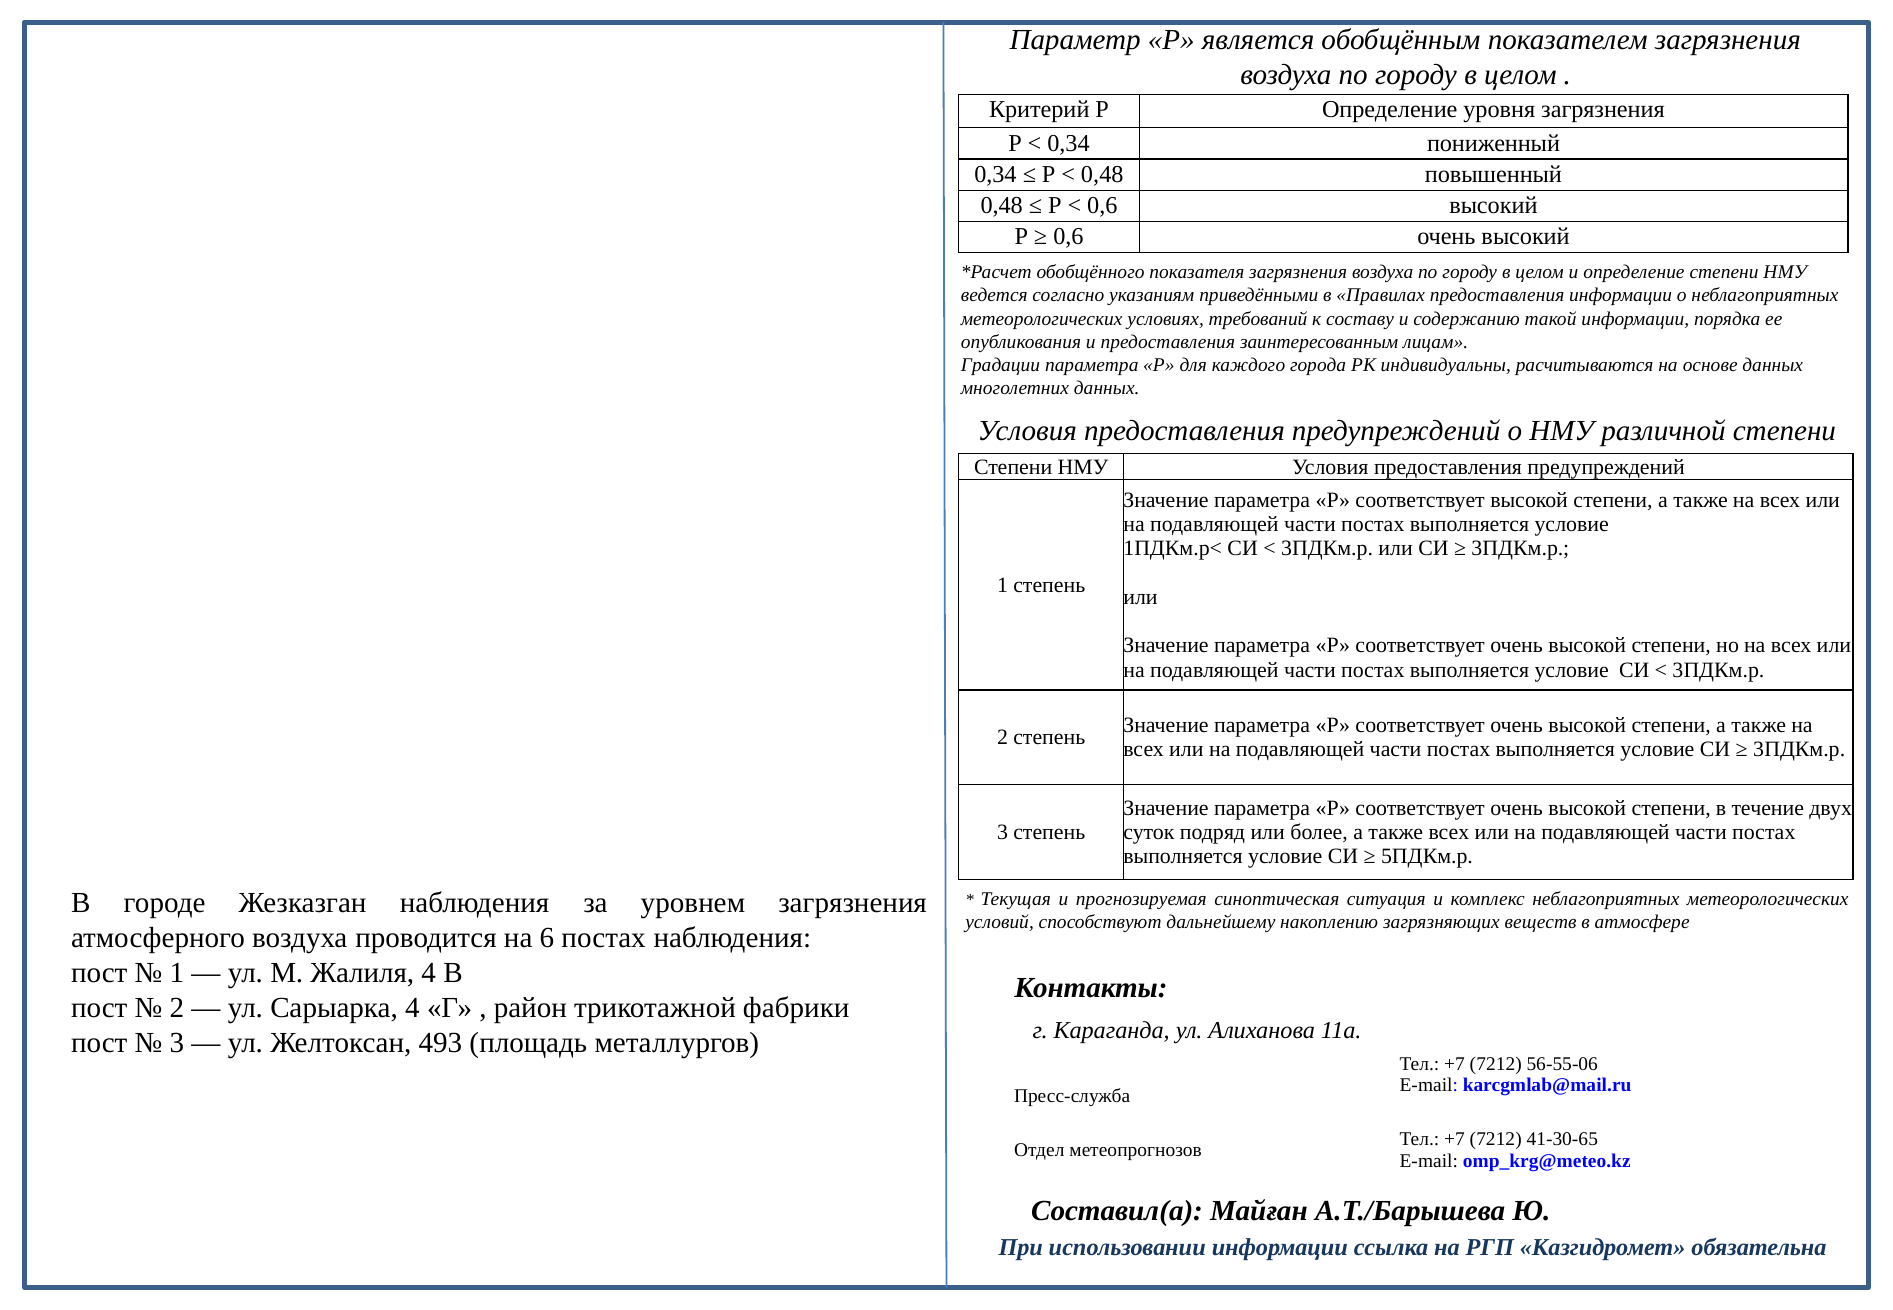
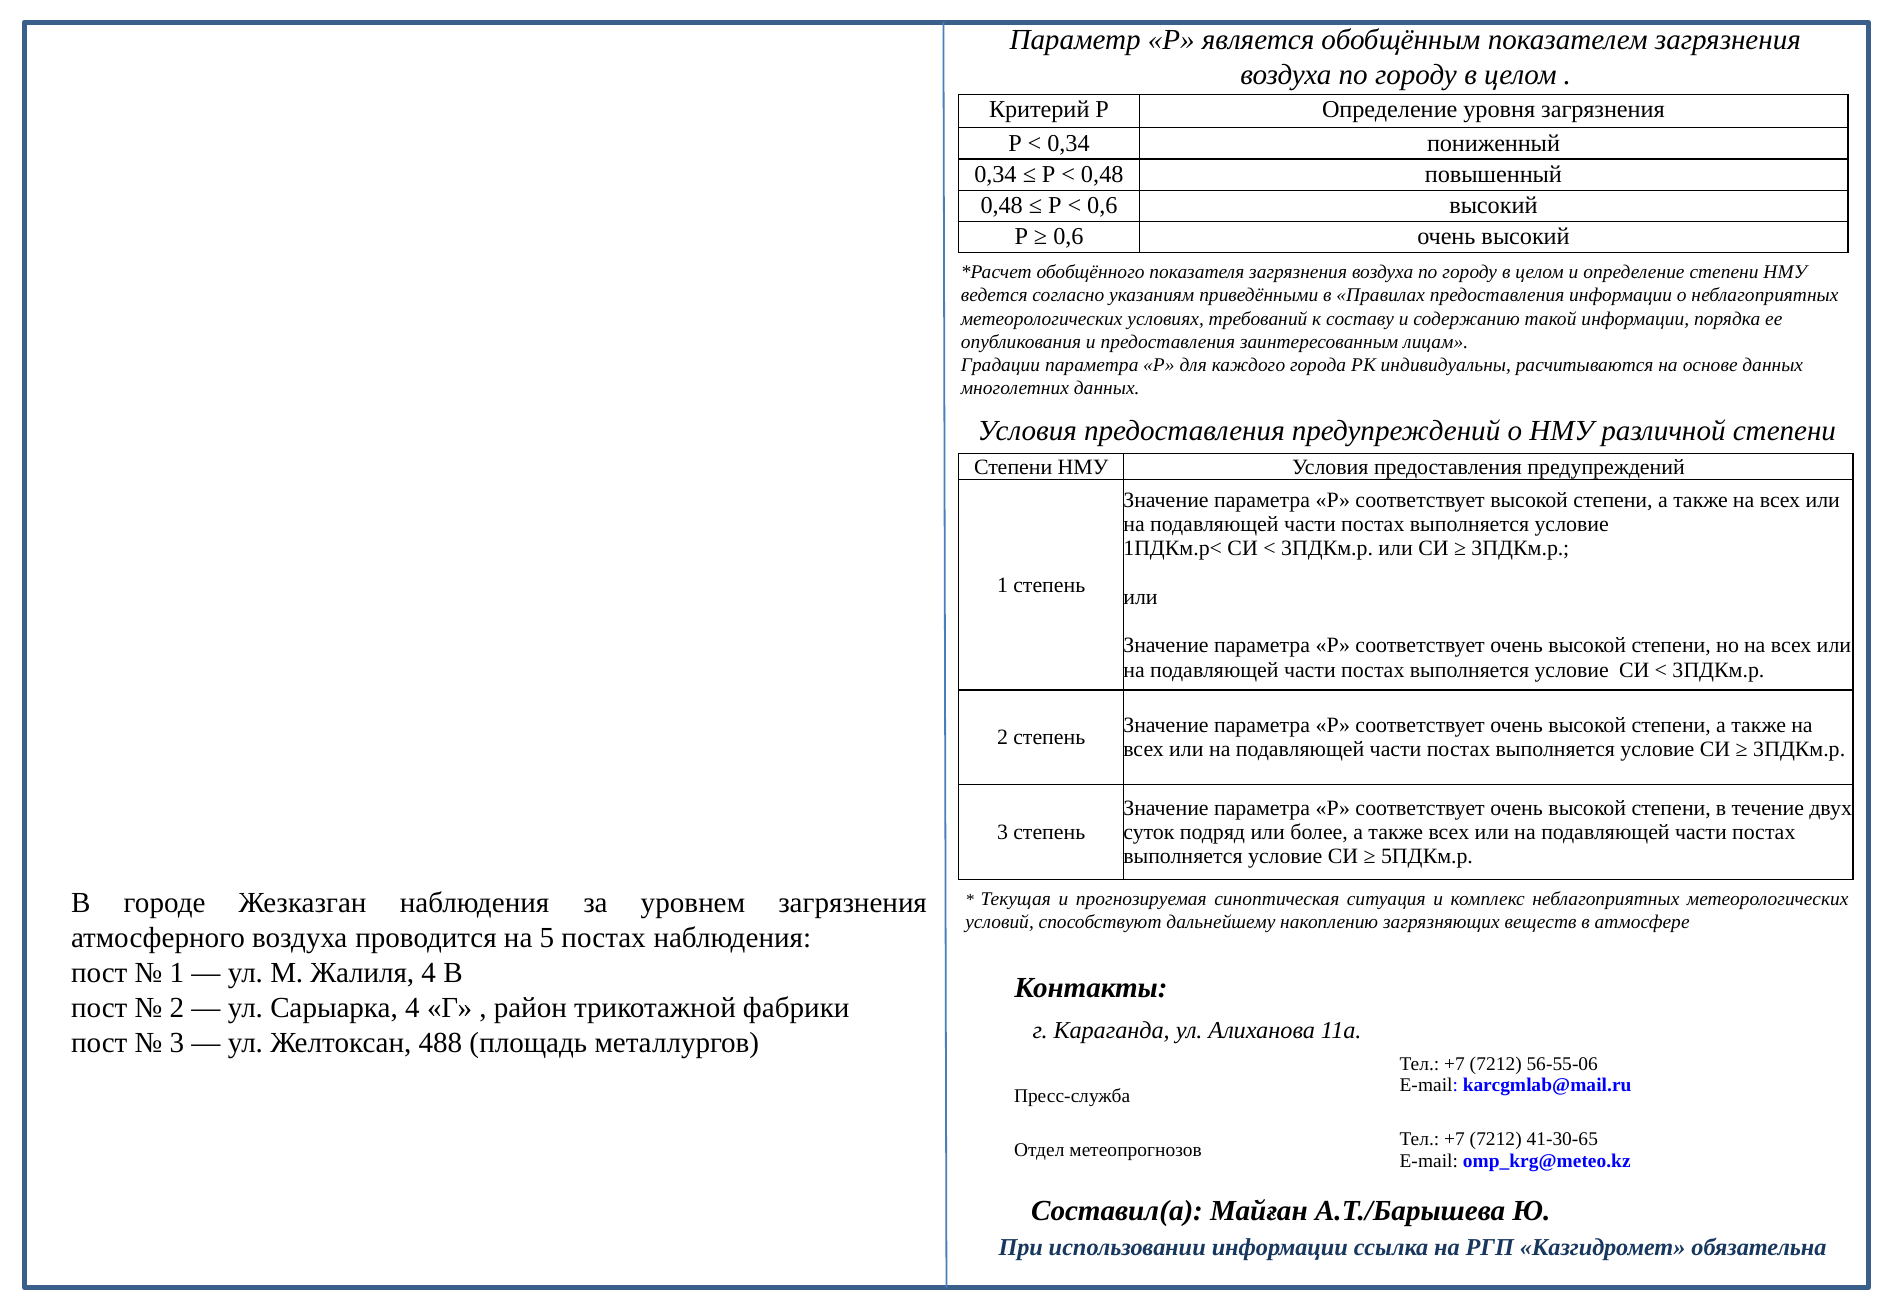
6: 6 -> 5 (547, 938)
493: 493 -> 488 (440, 1043)
